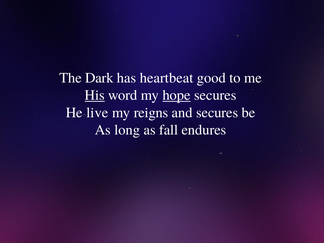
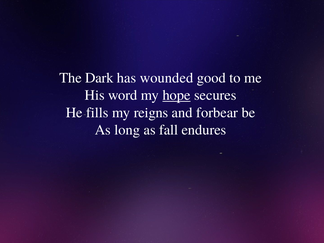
heartbeat: heartbeat -> wounded (166, 78)
His underline: present -> none (95, 95)
live: live -> fills (97, 113)
and secures: secures -> forbear (217, 113)
